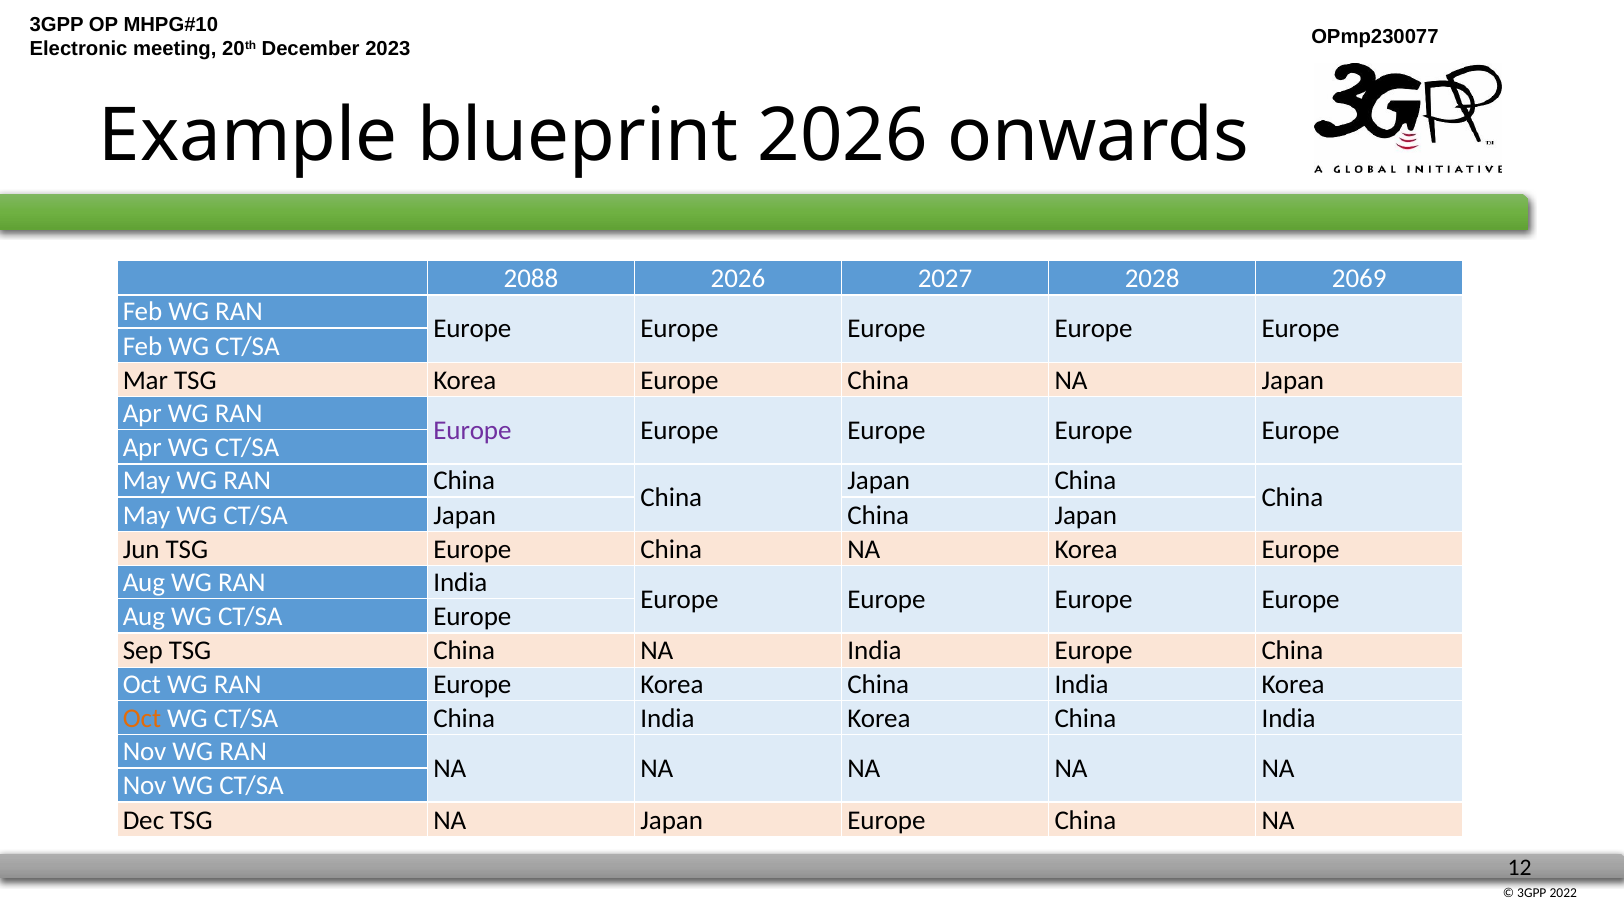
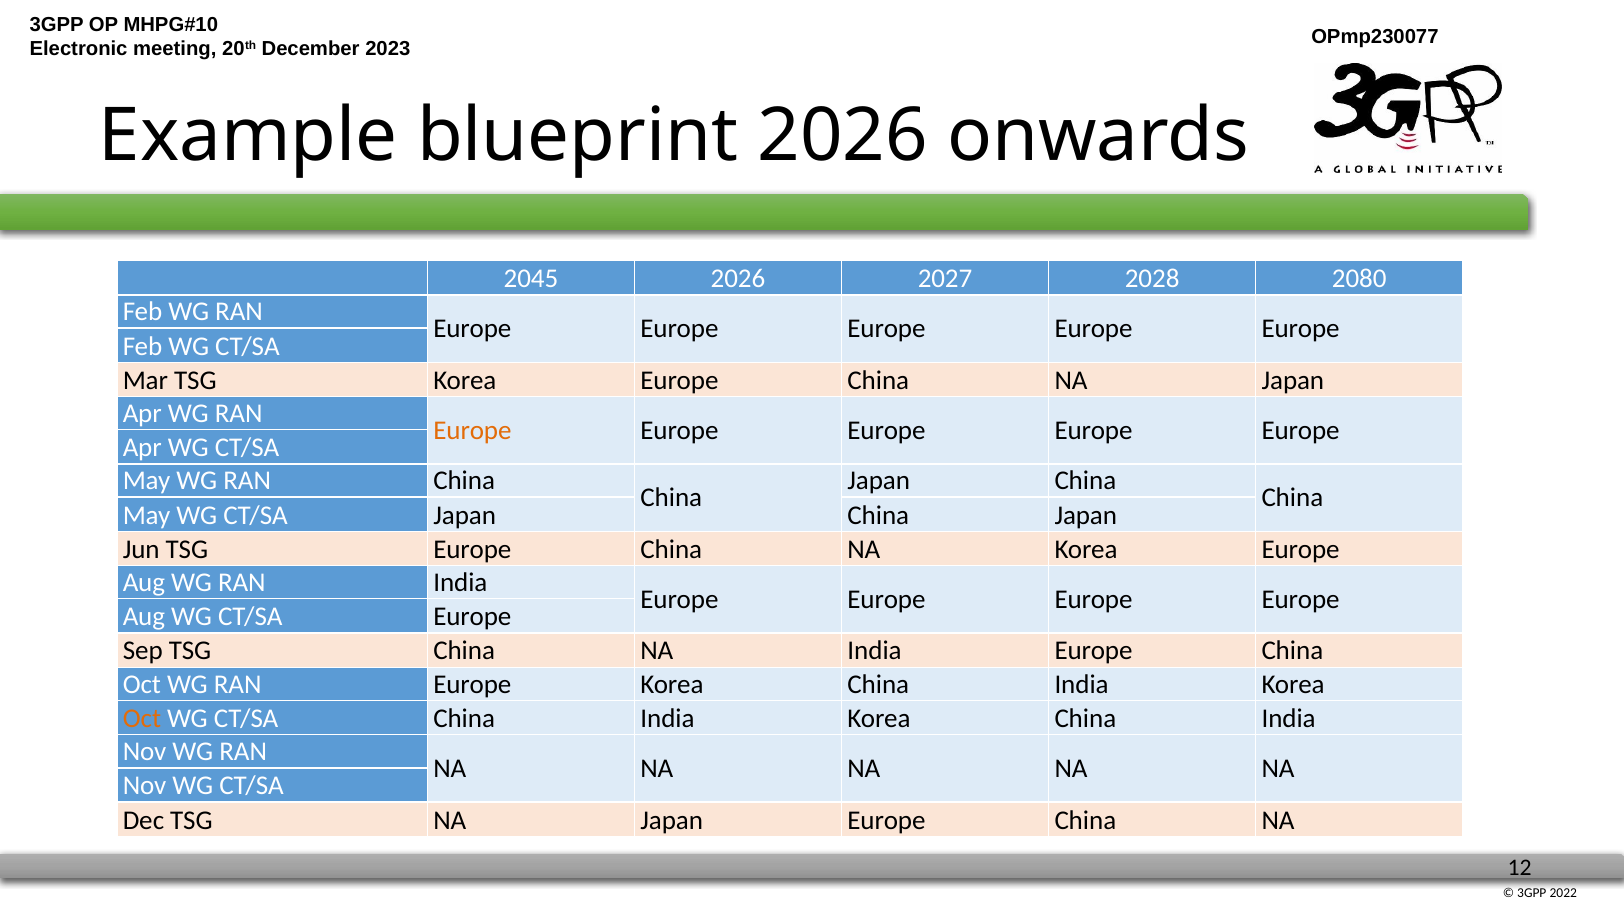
2088: 2088 -> 2045 (531, 279)
2069: 2069 -> 2080 (1359, 279)
Europe colour: purple -> orange (472, 431)
